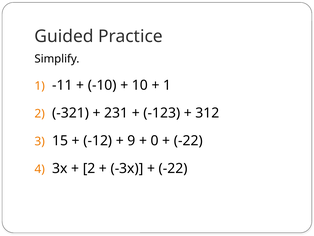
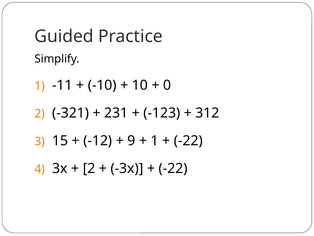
1: 1 -> 0 (167, 85)
0: 0 -> 1 (155, 140)
